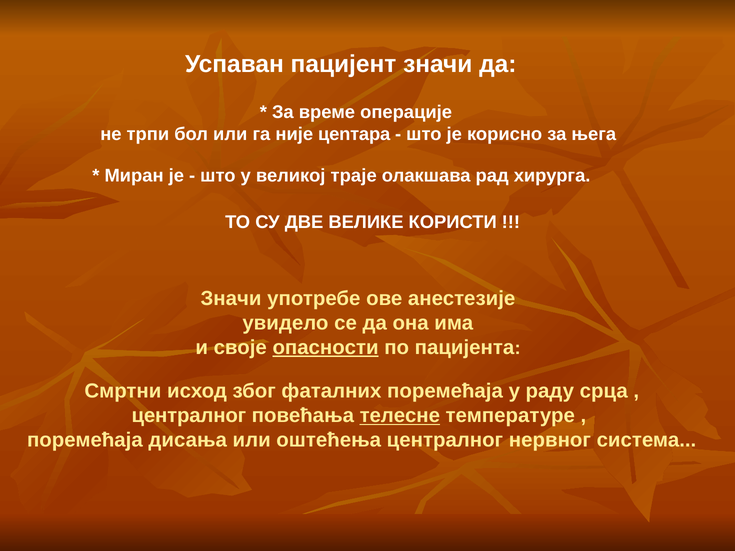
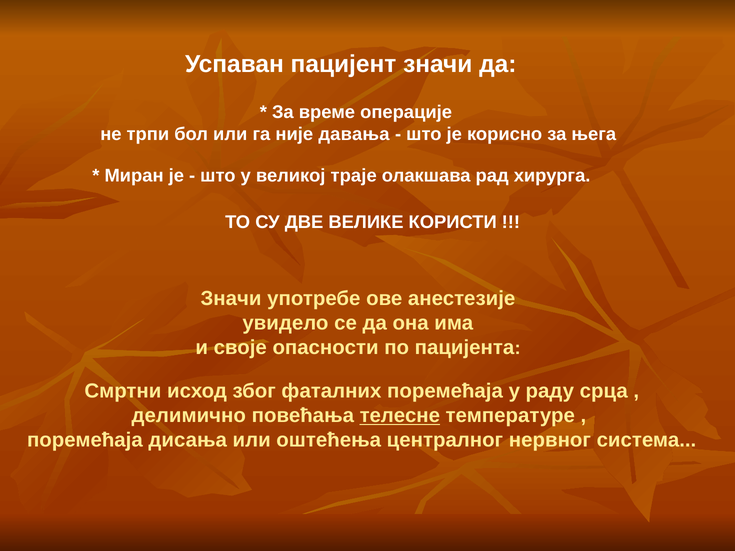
цenтарa: цenтарa -> давања (354, 134)
опасности underline: present -> none (326, 348)
централног: централног -> делимично (189, 416)
